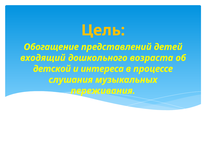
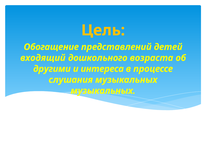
детской: детской -> другими (52, 69)
переживания: переживания -> музыкальных (103, 91)
